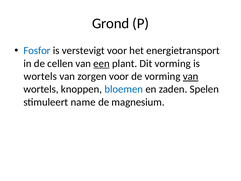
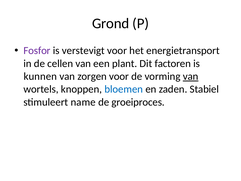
Fosfor colour: blue -> purple (37, 51)
een underline: present -> none (102, 63)
Dit vorming: vorming -> factoren (173, 63)
wortels: wortels -> kunnen (40, 76)
Spelen: Spelen -> Stabiel (204, 89)
magnesium: magnesium -> groeiproces (138, 102)
